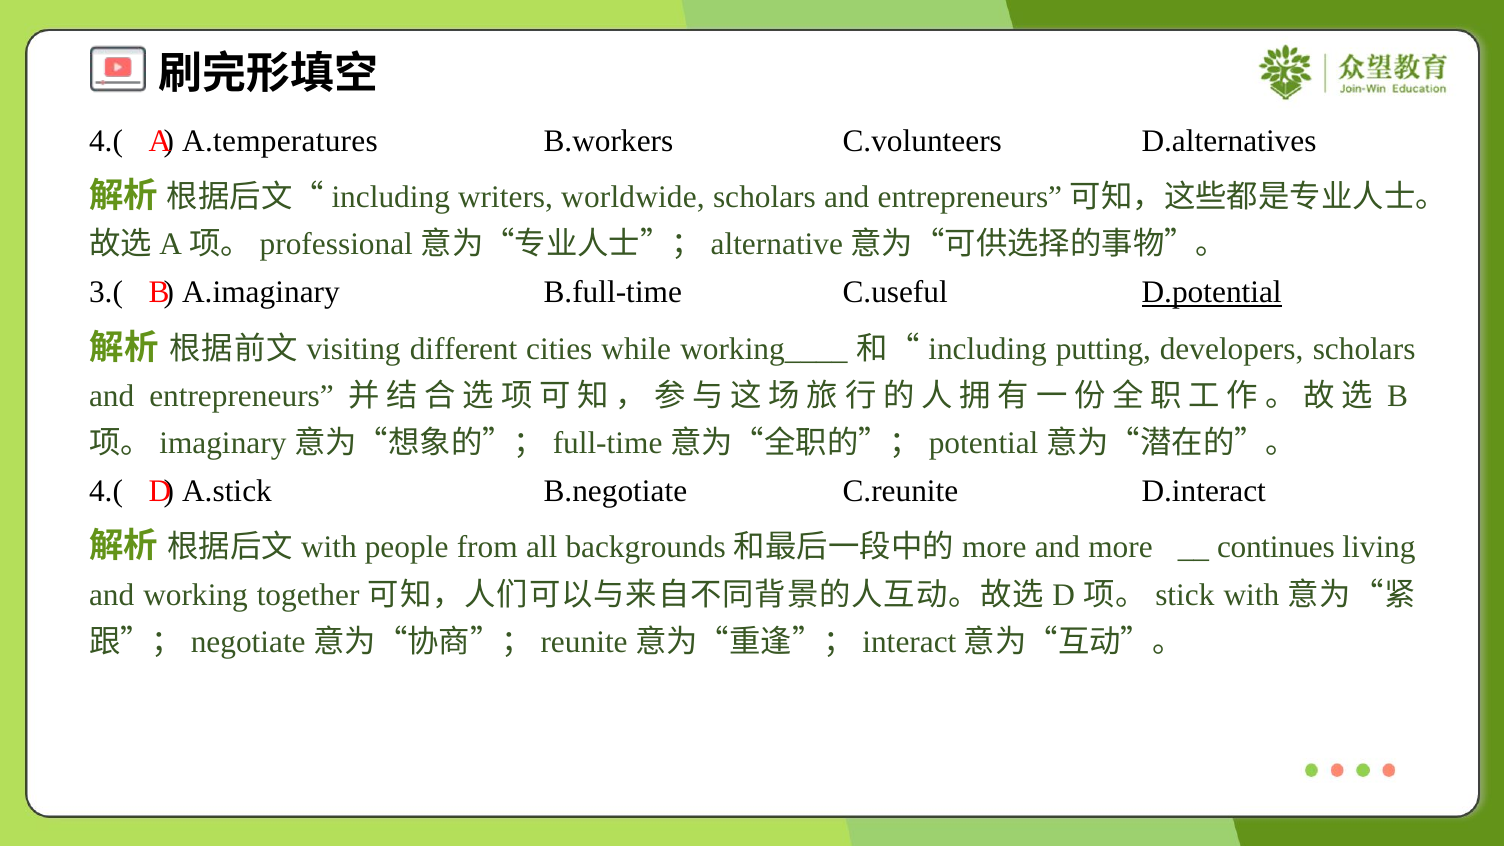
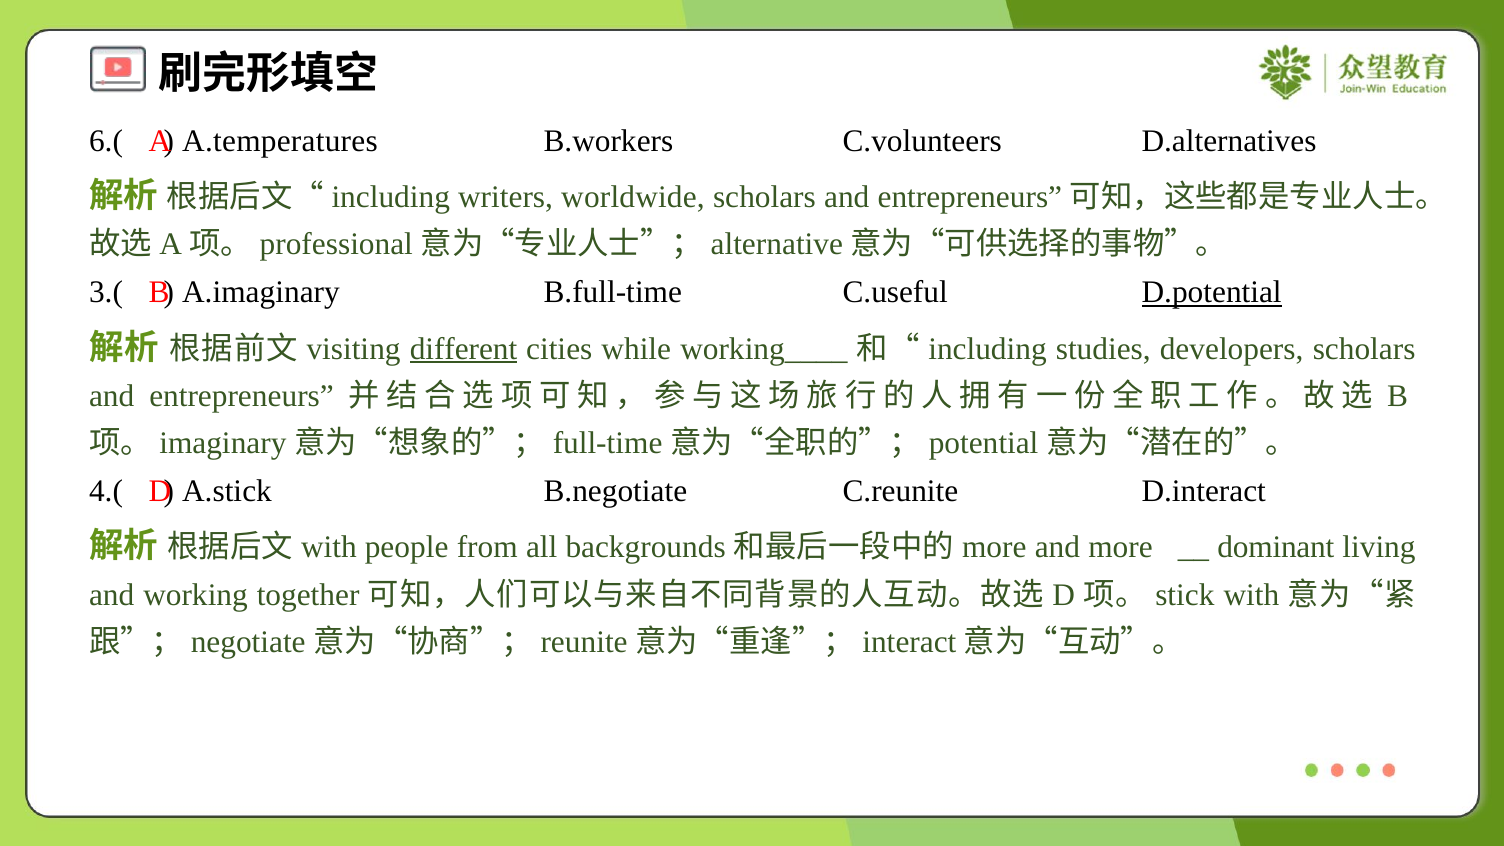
4.(: 4.( -> 6.( (106, 141)
different underline: none -> present (464, 349)
putting: putting -> studies (1103, 349)
continues: continues -> dominant (1276, 548)
